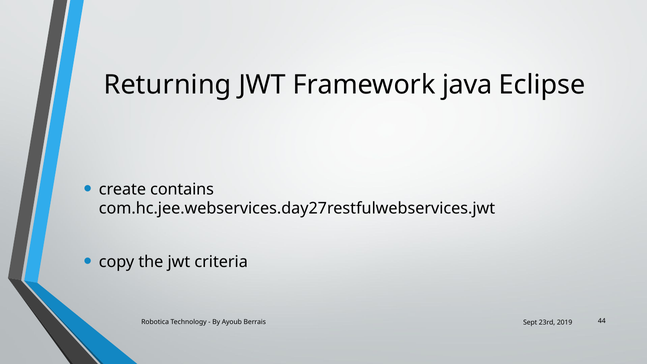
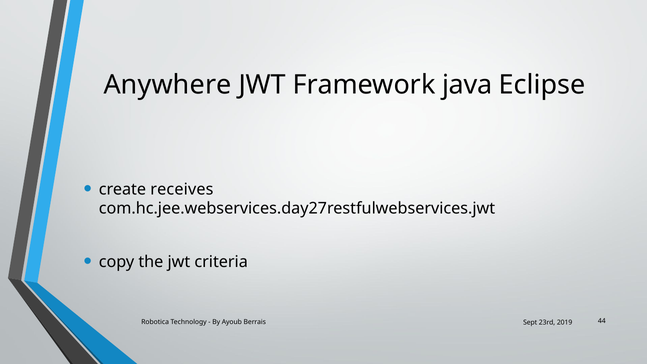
Returning: Returning -> Anywhere (168, 85)
contains: contains -> receives (182, 189)
